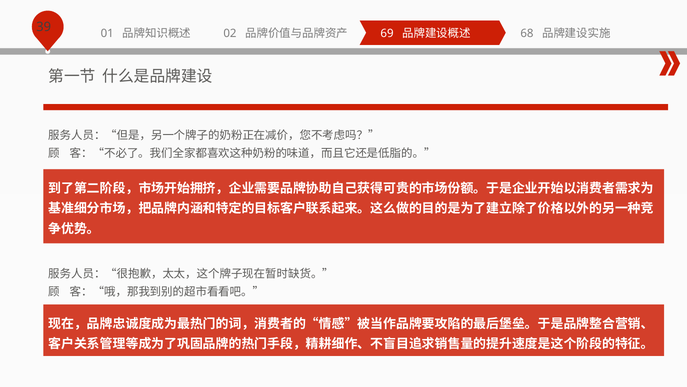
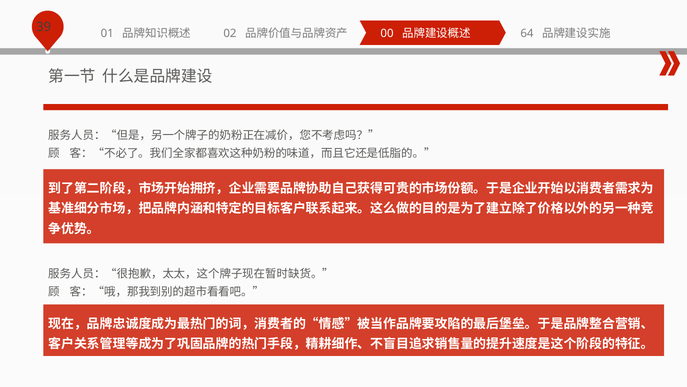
68: 68 -> 64 (527, 33)
69: 69 -> 00 (387, 33)
